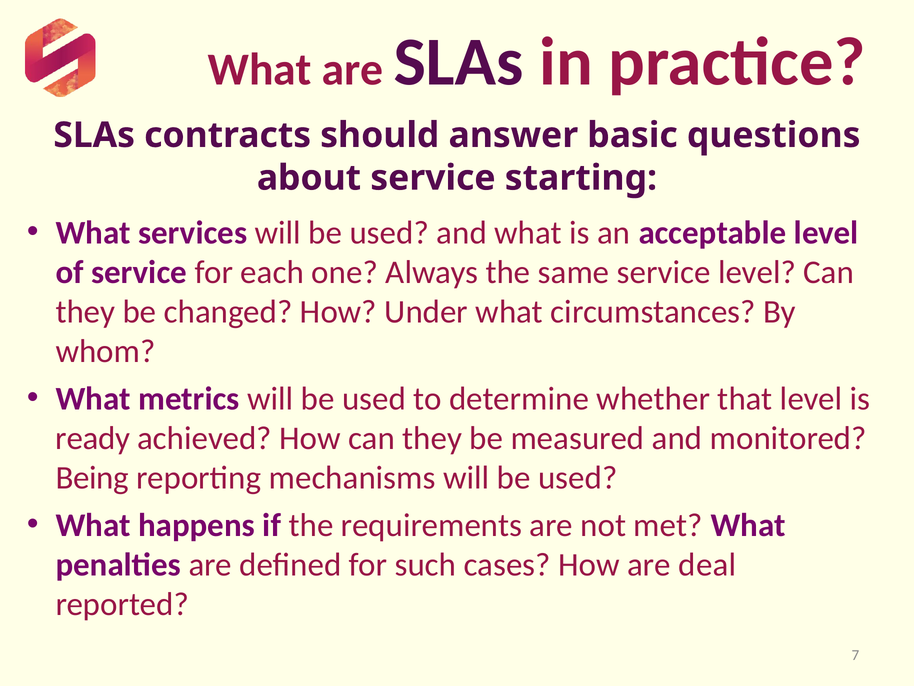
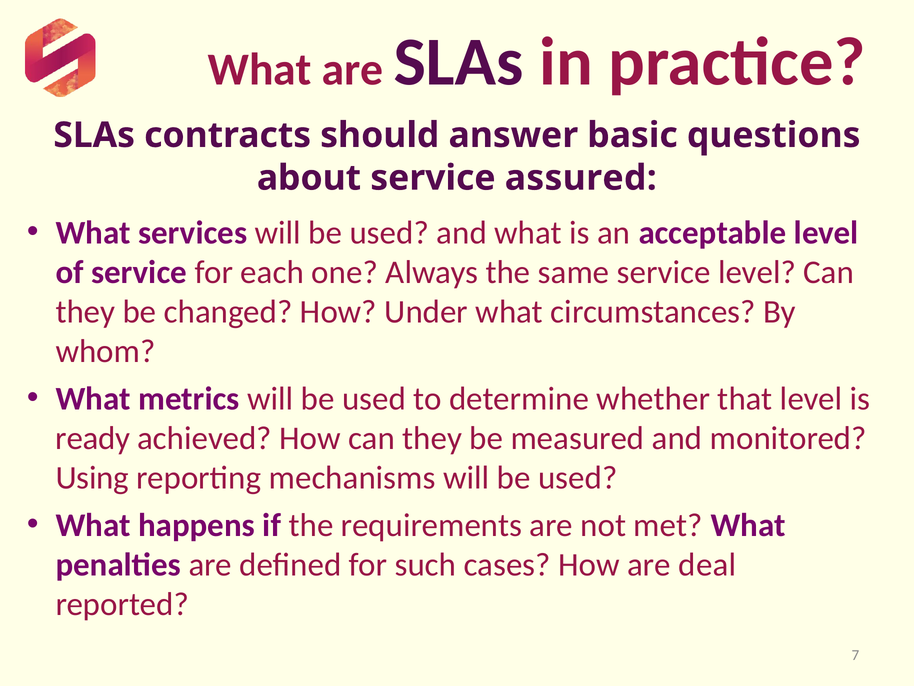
starting: starting -> assured (581, 178)
Being: Being -> Using (92, 478)
